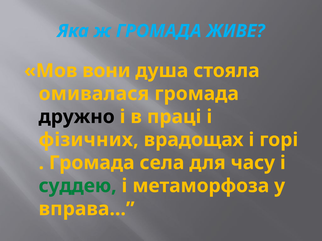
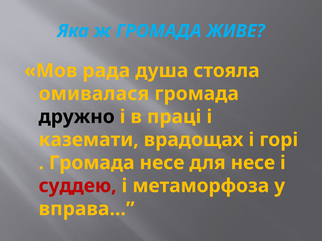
вони: вони -> рада (106, 71)
фізичних: фізичних -> каземати (89, 140)
Громада села: села -> несе (162, 163)
для часу: часу -> несе (253, 163)
суддею colour: green -> red (78, 186)
